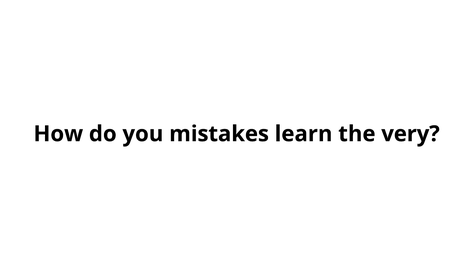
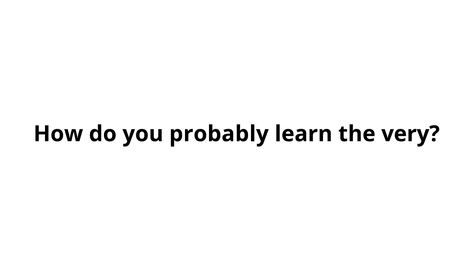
mistakes: mistakes -> probably (219, 134)
